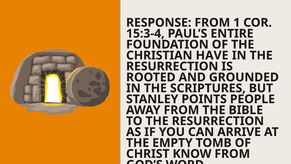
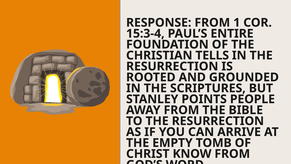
HAVE: HAVE -> TELLS (212, 55)
